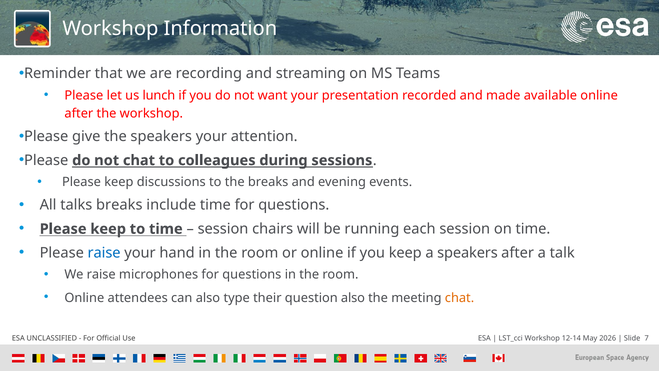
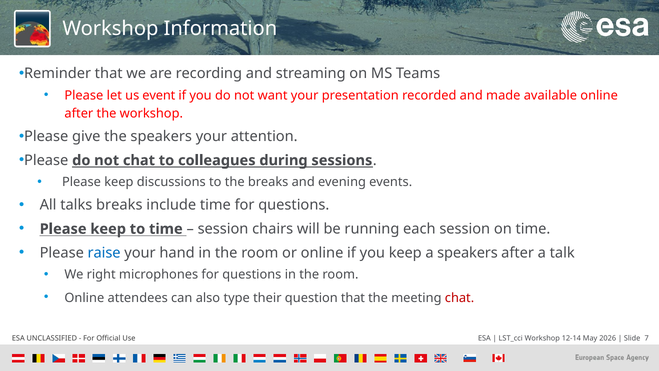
lunch: lunch -> event (159, 95)
We raise: raise -> right (101, 274)
question also: also -> that (353, 298)
chat colour: orange -> red (460, 298)
